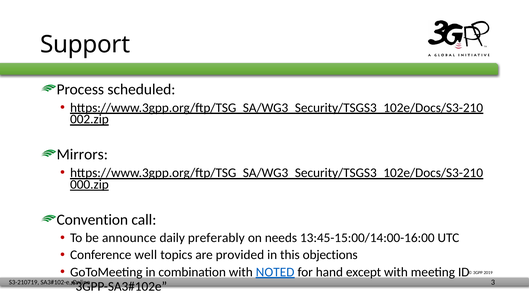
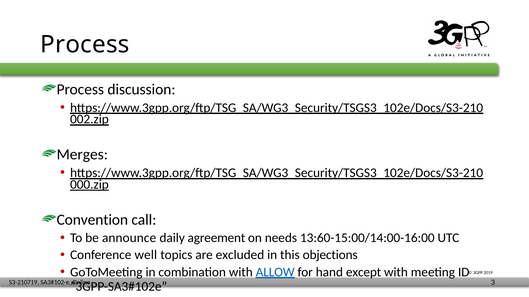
Support: Support -> Process (85, 44)
scheduled: scheduled -> discussion (141, 89)
Mirrors: Mirrors -> Merges (82, 155)
preferably: preferably -> agreement (216, 238)
13:45-15:00/14:00-16:00: 13:45-15:00/14:00-16:00 -> 13:60-15:00/14:00-16:00 (367, 238)
provided: provided -> excluded (240, 255)
NOTED: NOTED -> ALLOW (275, 273)
